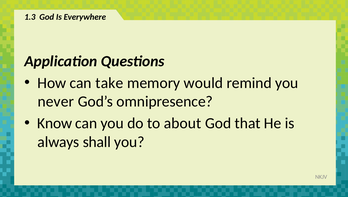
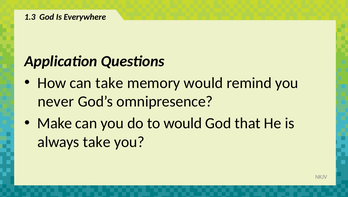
Know: Know -> Make (55, 123)
to about: about -> would (183, 123)
always shall: shall -> take (97, 141)
